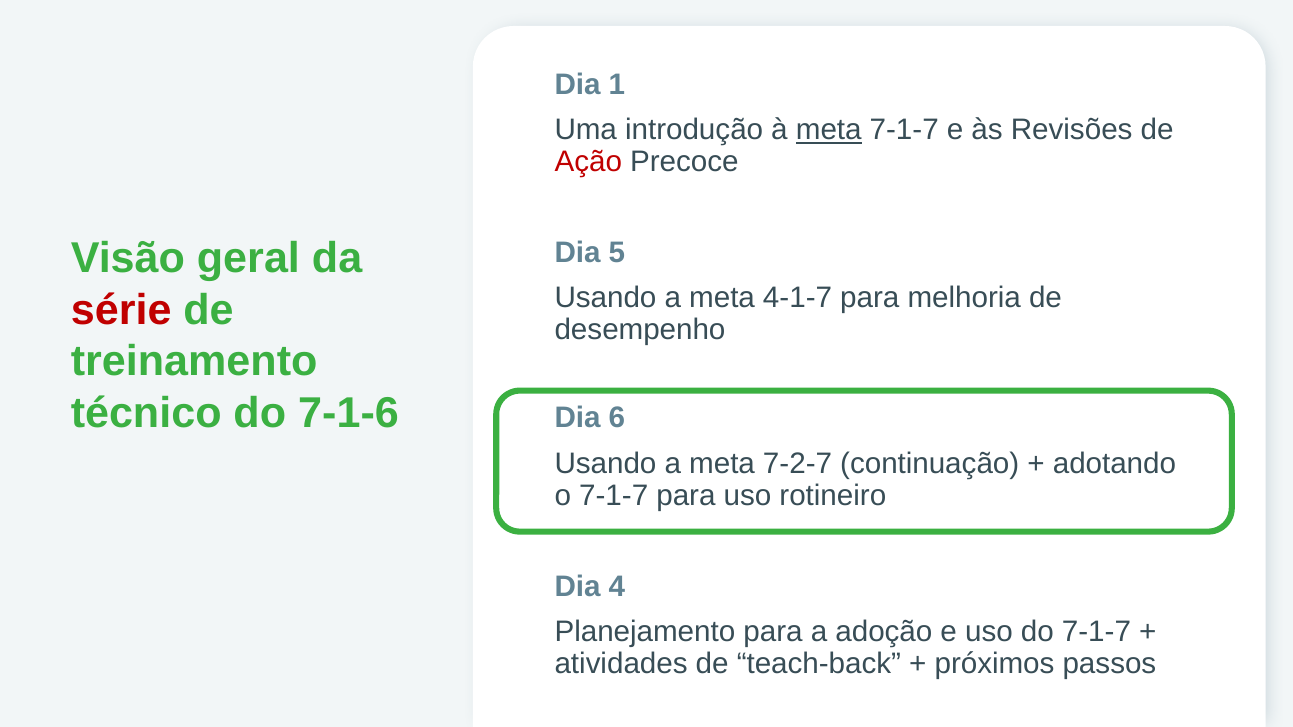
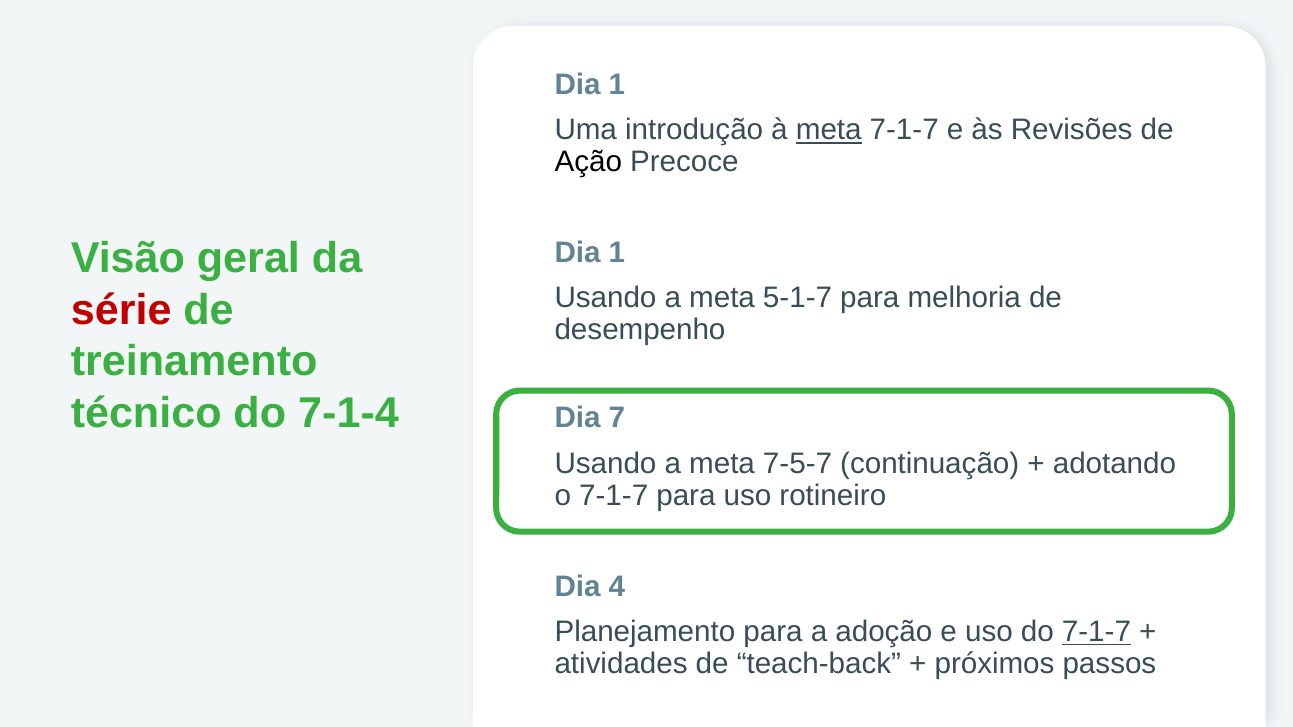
Ação colour: red -> black (588, 162)
5: 5 -> 1 (617, 253)
4-1-7: 4-1-7 -> 5-1-7 (798, 298)
7-1-6: 7-1-6 -> 7-1-4 (349, 414)
6: 6 -> 7 (617, 418)
7-2-7: 7-2-7 -> 7-5-7 (798, 464)
7-1-7 underline: none -> present (1096, 632)
